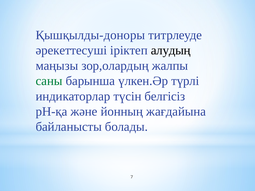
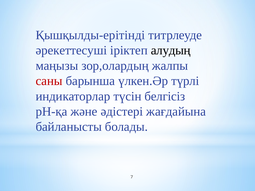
Қышқылды-доноры: Қышқылды-доноры -> Қышқылды-ерітінді (90, 35)
саны colour: green -> red (49, 81)
йонның: йонның -> әдістері (122, 112)
